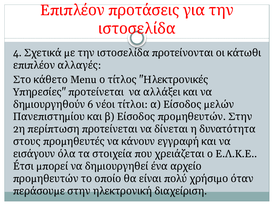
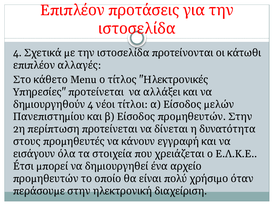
6: 6 -> 4 (90, 104)
